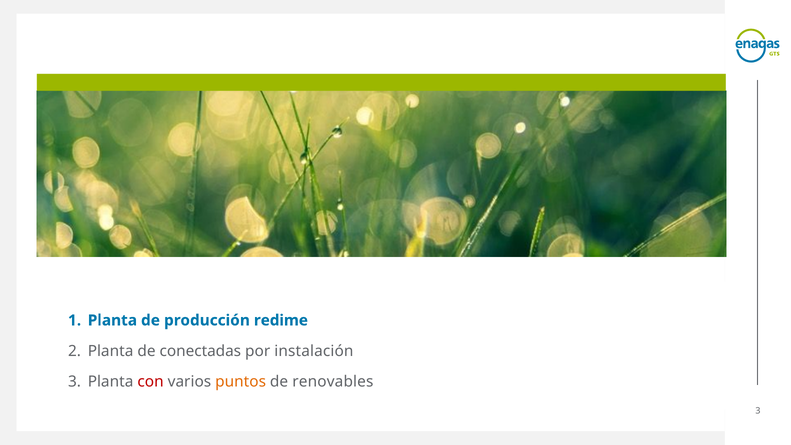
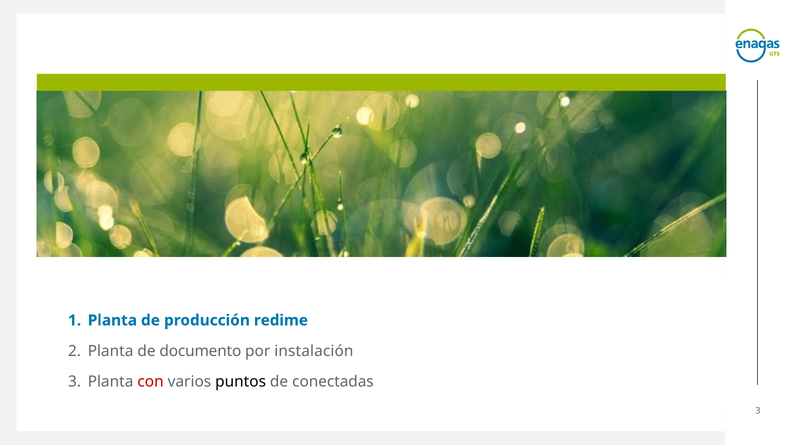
conectadas: conectadas -> documento (200, 351)
puntos colour: orange -> black (241, 382)
renovables: renovables -> conectadas (333, 382)
